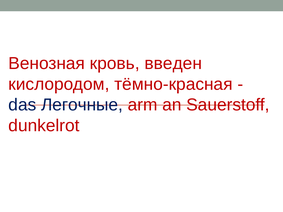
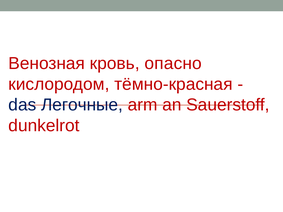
введен: введен -> опасно (173, 63)
